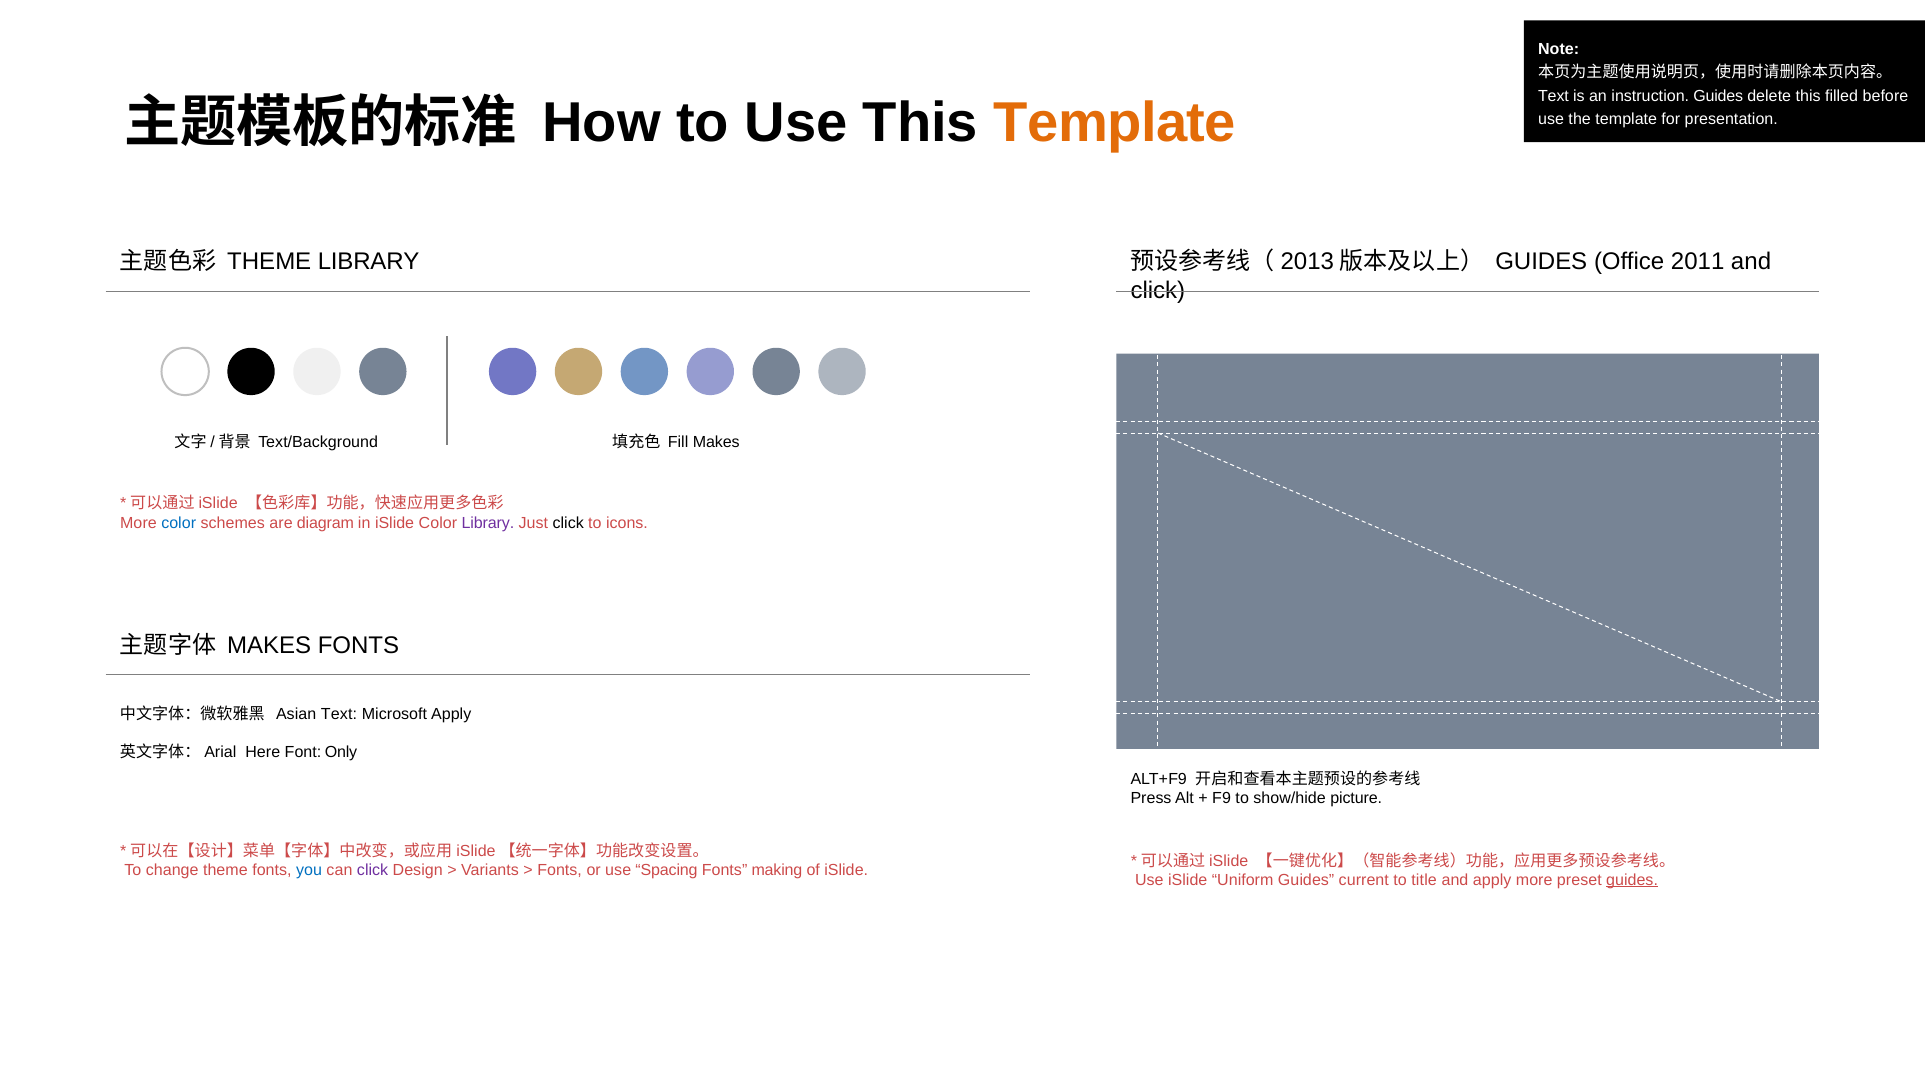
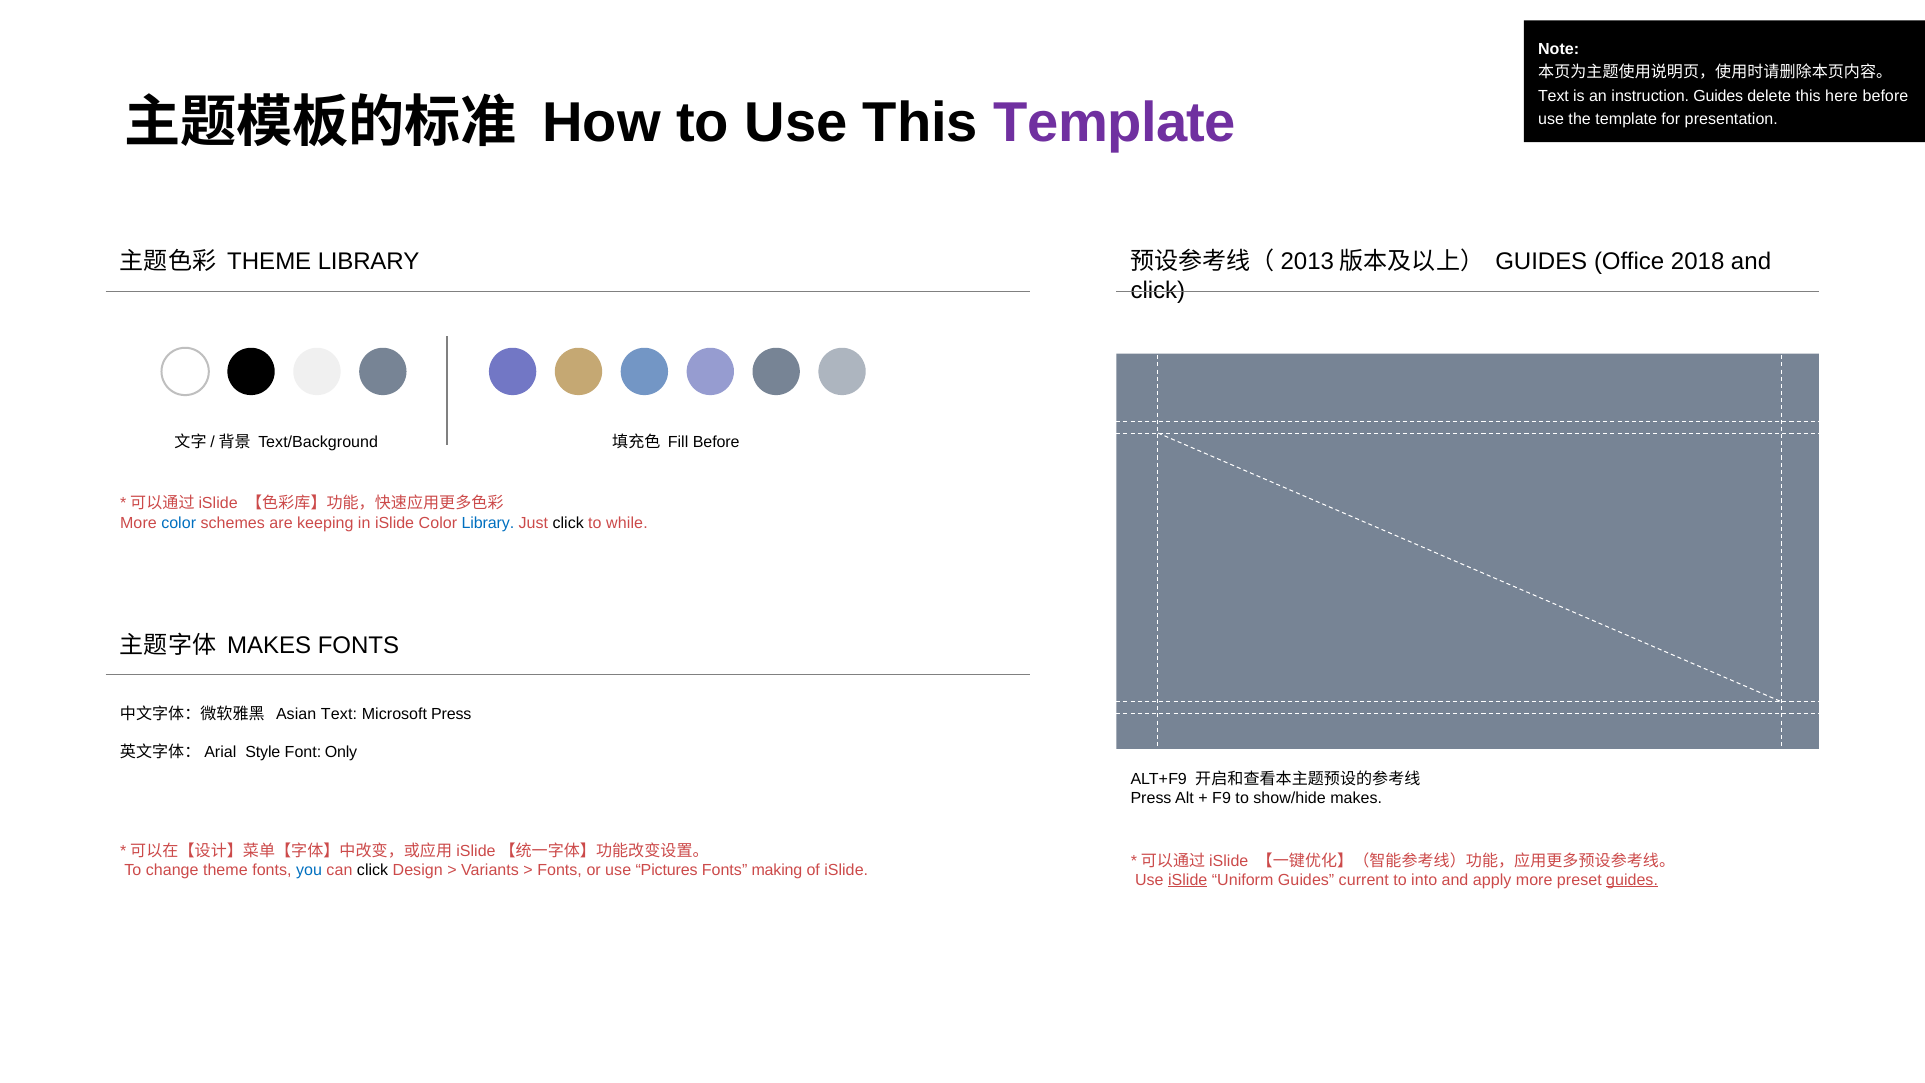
filled: filled -> here (1841, 96)
Template colour: orange -> purple (1115, 123)
2011: 2011 -> 2018 (1698, 262)
Fill Makes: Makes -> Before (716, 442)
diagram: diagram -> keeping (325, 523)
Library colour: purple -> blue (488, 523)
icons: icons -> while (627, 523)
Microsoft Apply: Apply -> Press (451, 714)
Here: Here -> Style (263, 752)
show/hide picture: picture -> makes (1356, 798)
click colour: purple -> black (373, 870)
Spacing: Spacing -> Pictures (667, 870)
iSlide underline: none -> present (1188, 880)
title: title -> into (1424, 880)
